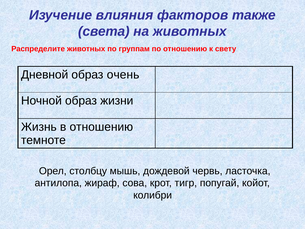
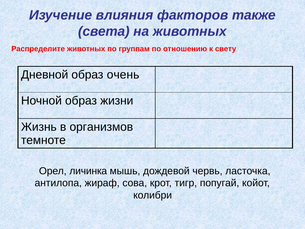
в отношению: отношению -> организмов (101, 127)
столбцу: столбцу -> личинка (88, 171)
